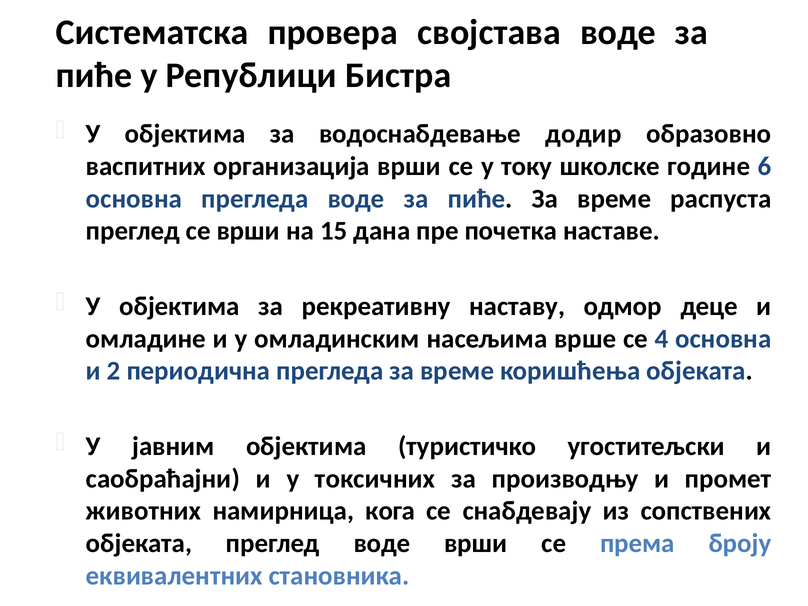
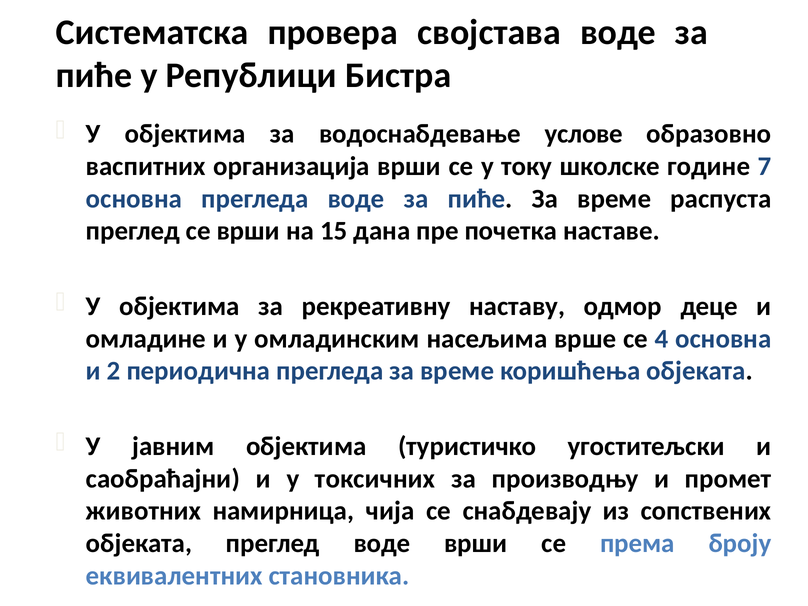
додир: додир -> услове (584, 134)
6: 6 -> 7 (765, 166)
кога: кога -> чија (390, 511)
